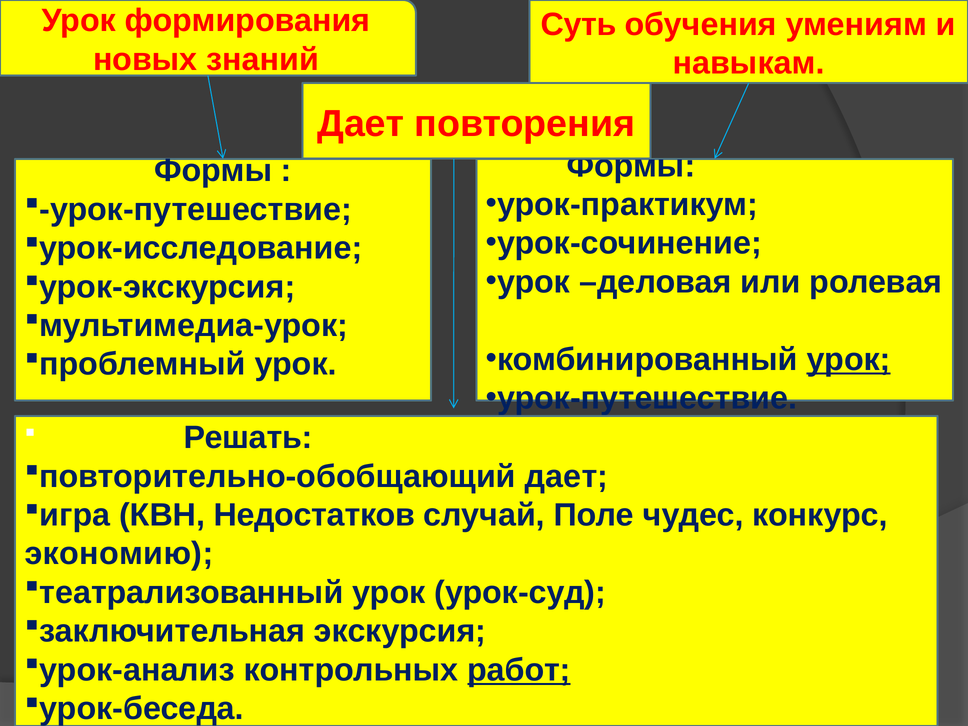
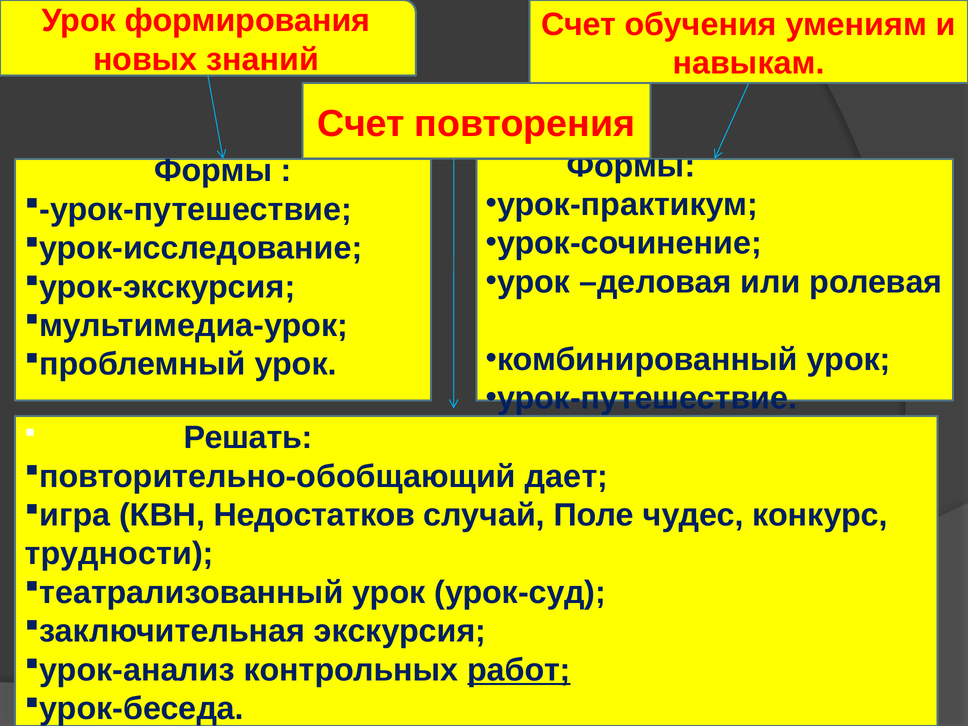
Суть: Суть -> Счет (579, 24)
Дает: Дает -> Счет (361, 124)
урок underline: present -> none (849, 359)
экономию: экономию -> трудности (119, 554)
